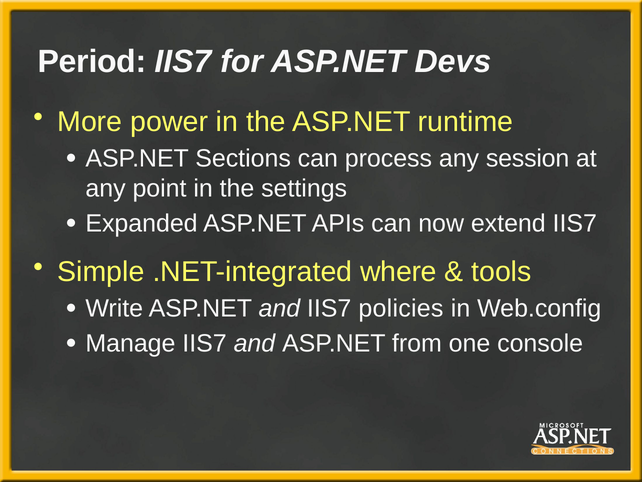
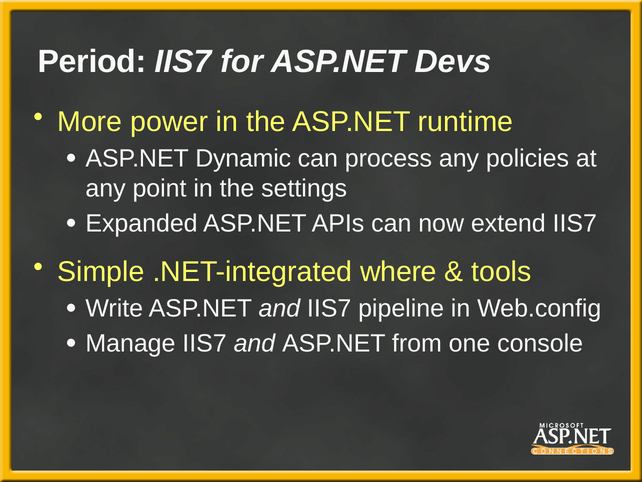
Sections: Sections -> Dynamic (243, 159)
session: session -> policies (528, 159)
policies: policies -> pipeline (401, 308)
